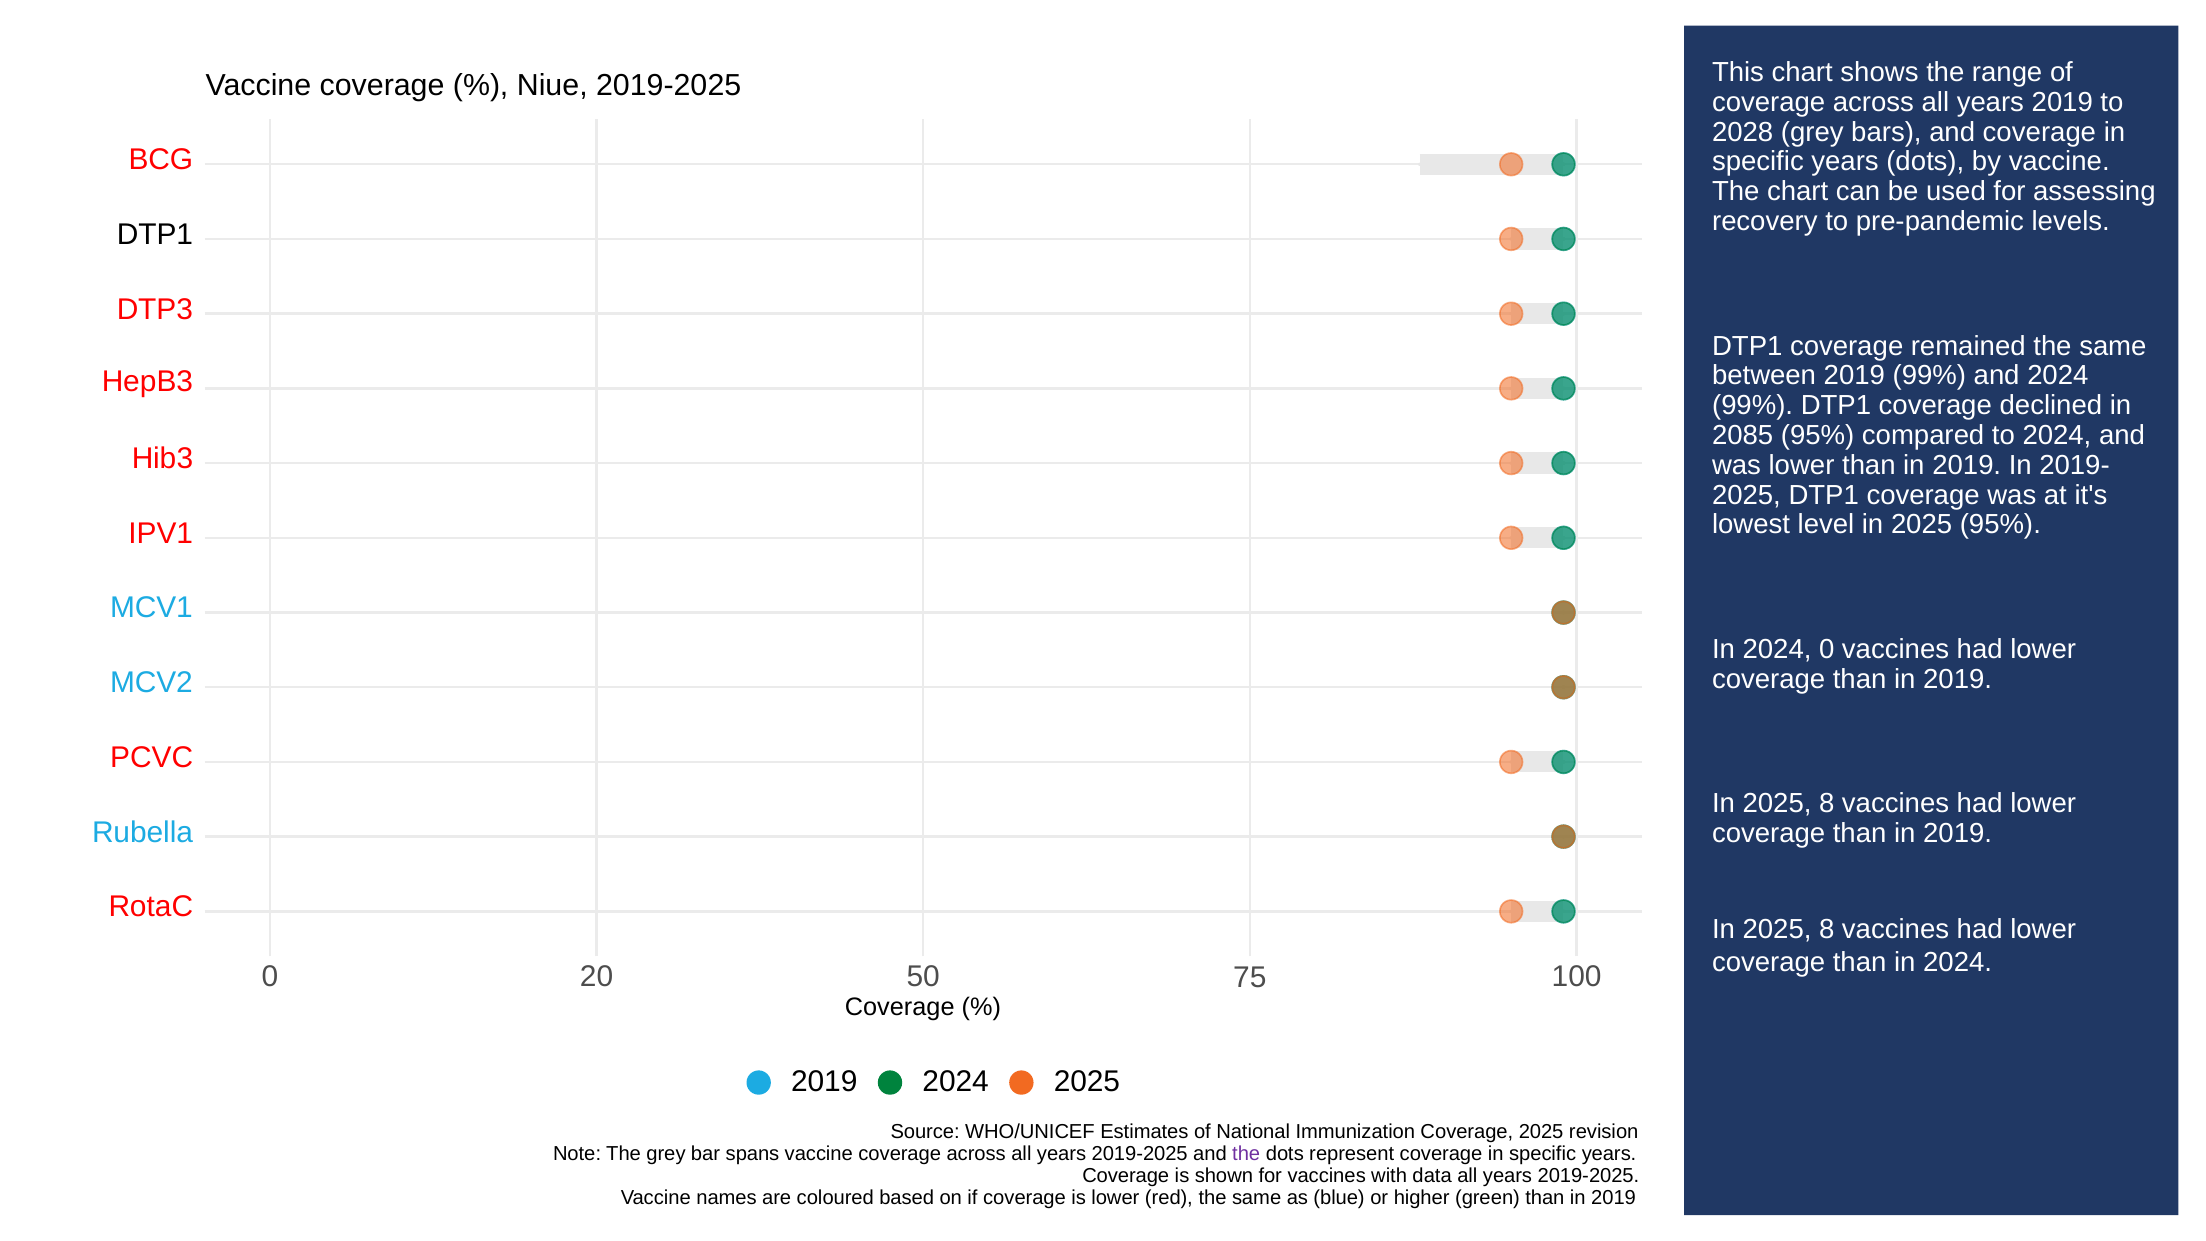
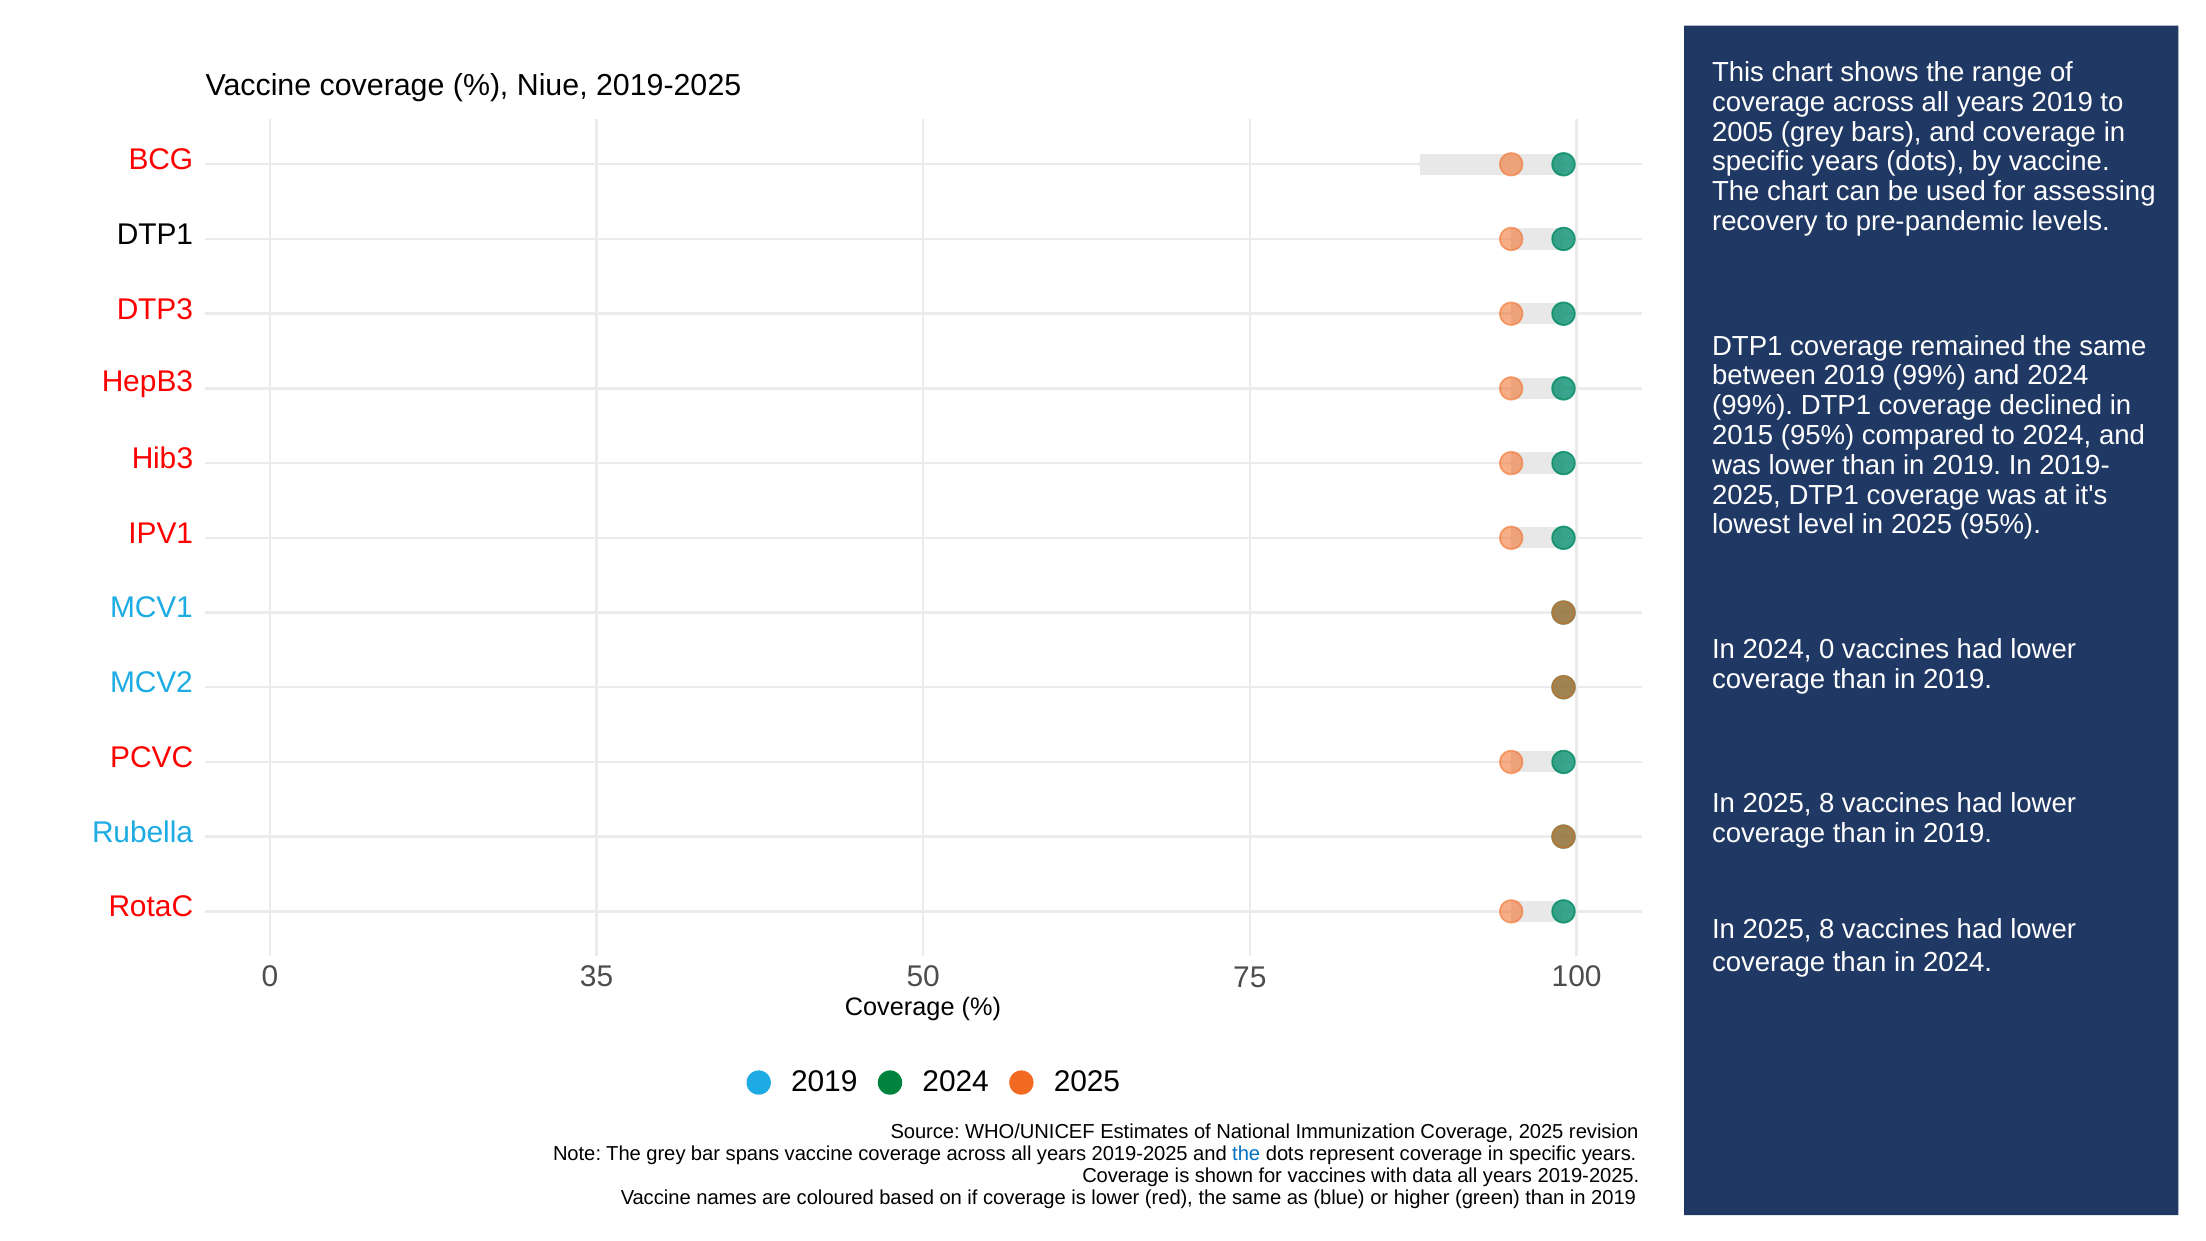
2028: 2028 -> 2005 (1743, 132)
2085: 2085 -> 2015 (1743, 435)
20: 20 -> 35 (597, 977)
the colour: purple -> blue (1246, 1154)
